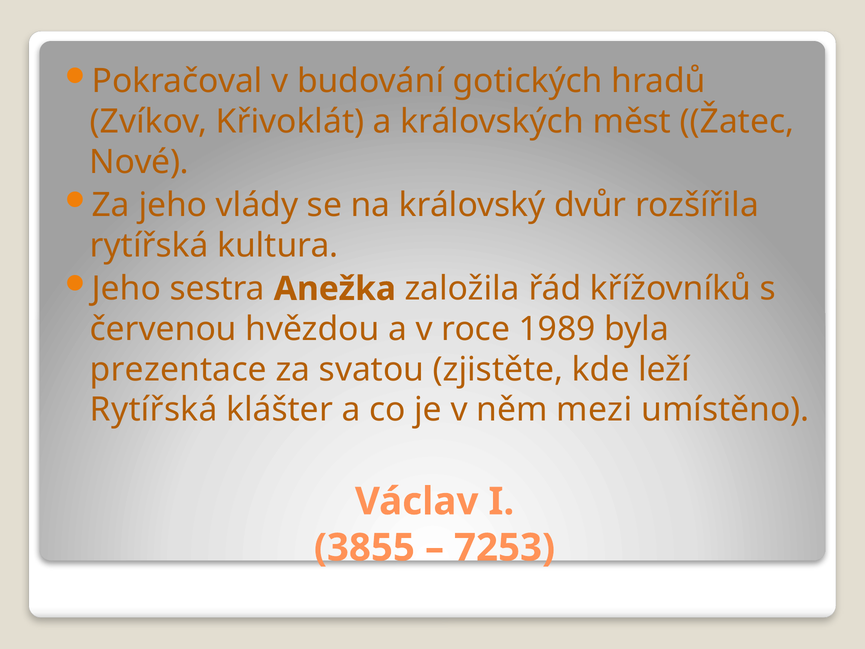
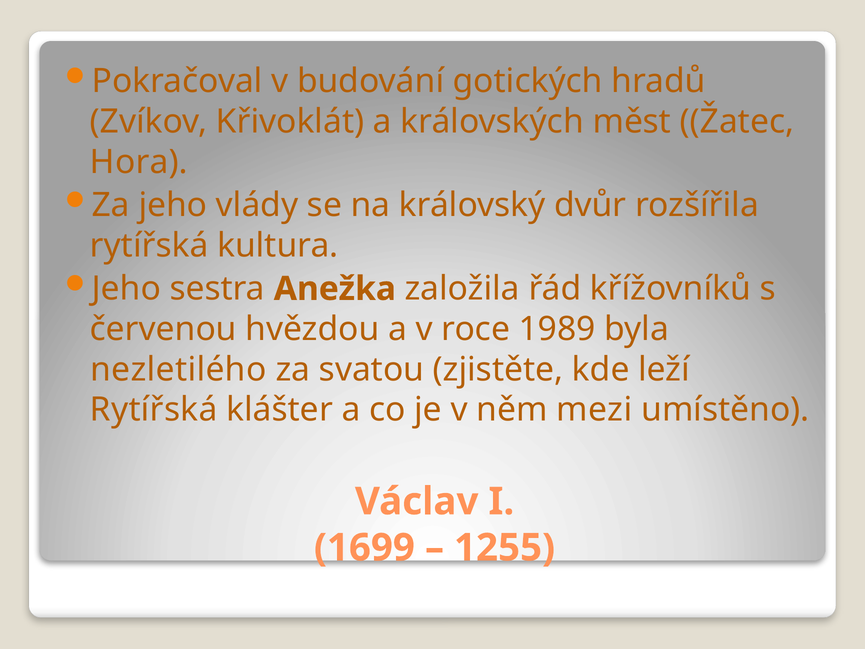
Nové: Nové -> Hora (139, 162)
prezentace: prezentace -> nezletilého (178, 369)
3855: 3855 -> 1699 (364, 548)
7253: 7253 -> 1255 (505, 548)
